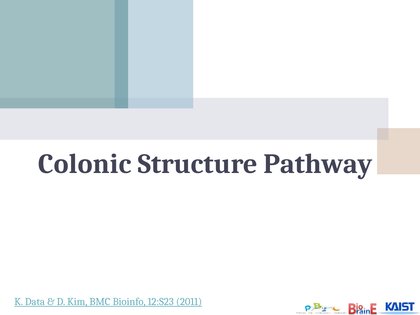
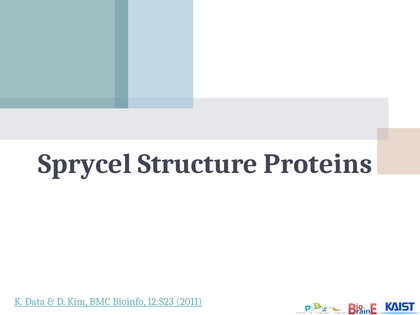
Colonic: Colonic -> Sprycel (85, 164)
Pathway: Pathway -> Proteins (318, 164)
